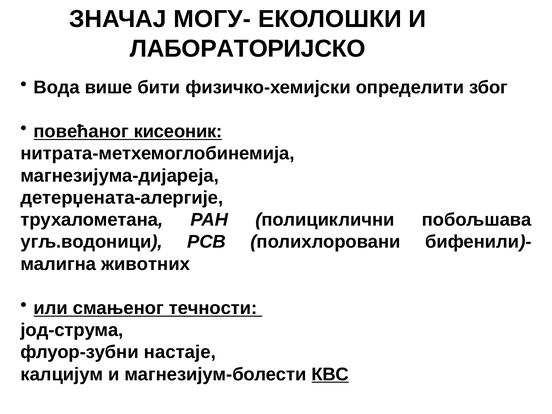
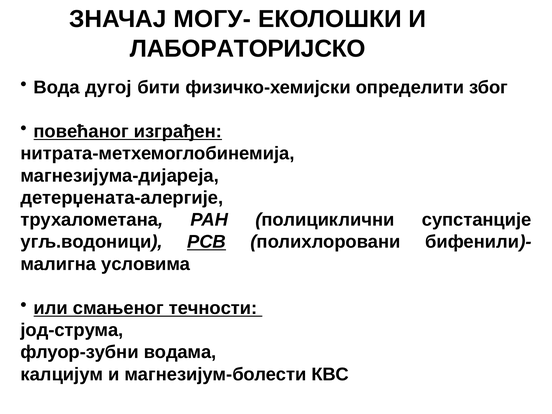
више: више -> дугој (108, 87)
кисеоник: кисеоник -> изграђен (178, 131)
побољшава: побољшава -> супстанције (477, 220)
PCB underline: none -> present (207, 242)
животних: животних -> условима (146, 264)
настаје: настаје -> водама (180, 352)
КВС underline: present -> none (330, 374)
